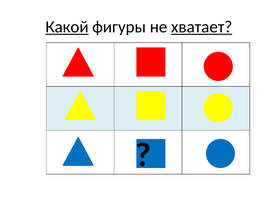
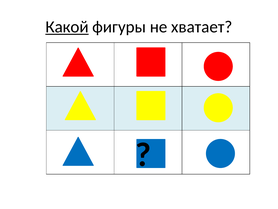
хватает underline: present -> none (202, 27)
